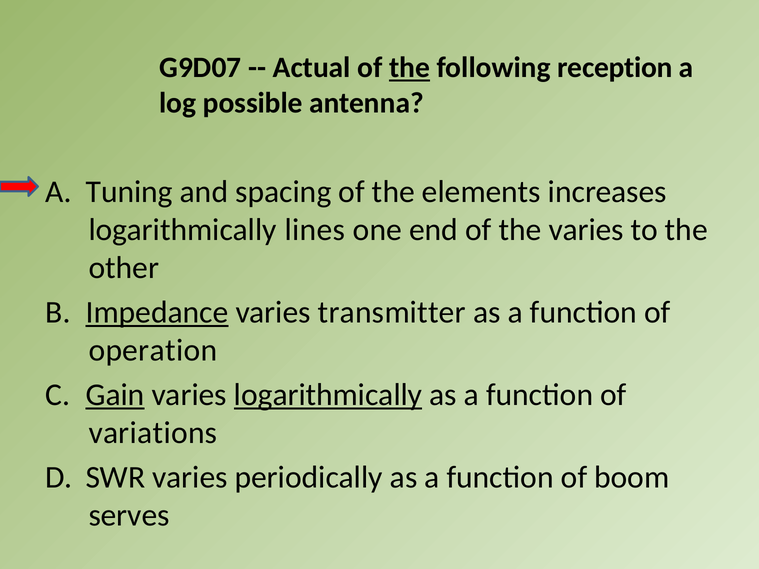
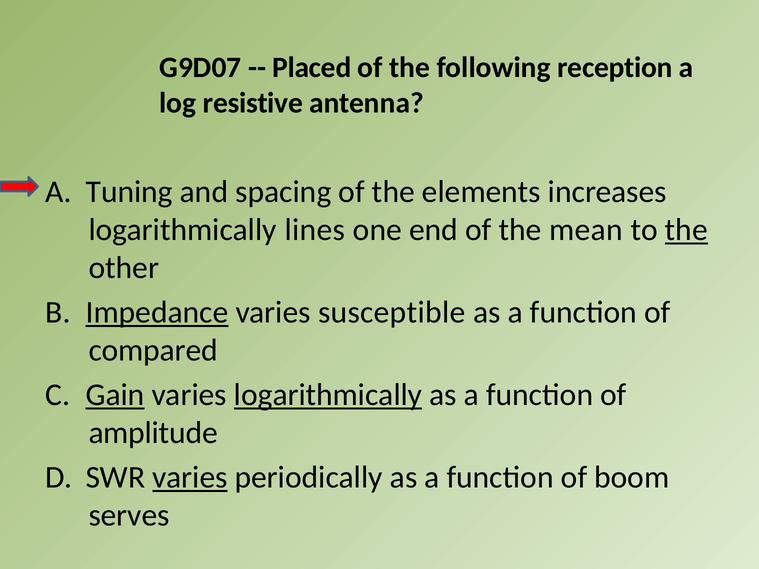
Actual: Actual -> Placed (312, 68)
the underline: present -> none (410, 68)
possible: possible -> resistive (253, 103)
the varies: varies -> mean (586, 230)
the underline: none -> present (686, 230)
transmitter: transmitter -> susceptible (392, 312)
operation: operation -> compared (153, 350)
variations: variations -> amplitude (153, 433)
varies underline: none -> present (190, 478)
